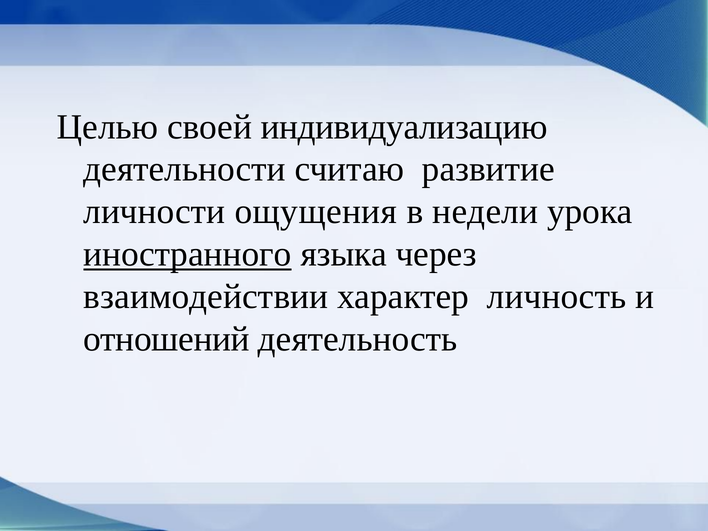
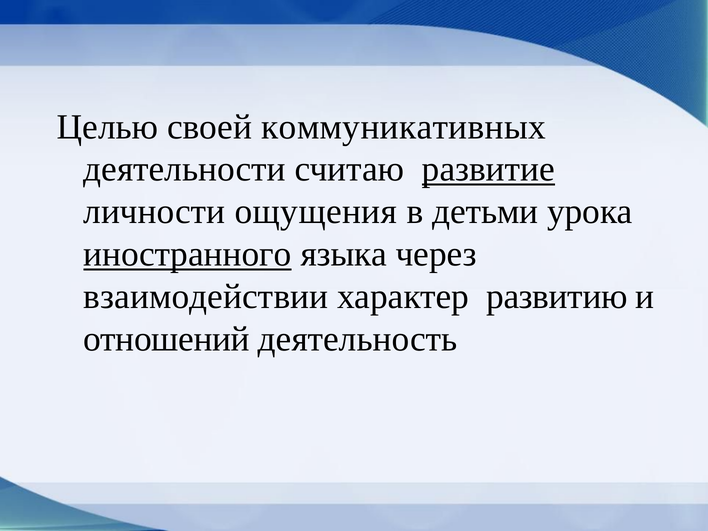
индивидуализацию: индивидуализацию -> коммуникативных (404, 127)
развитие underline: none -> present (488, 169)
недели: недели -> детьми (485, 212)
личность: личность -> развитию (557, 297)
